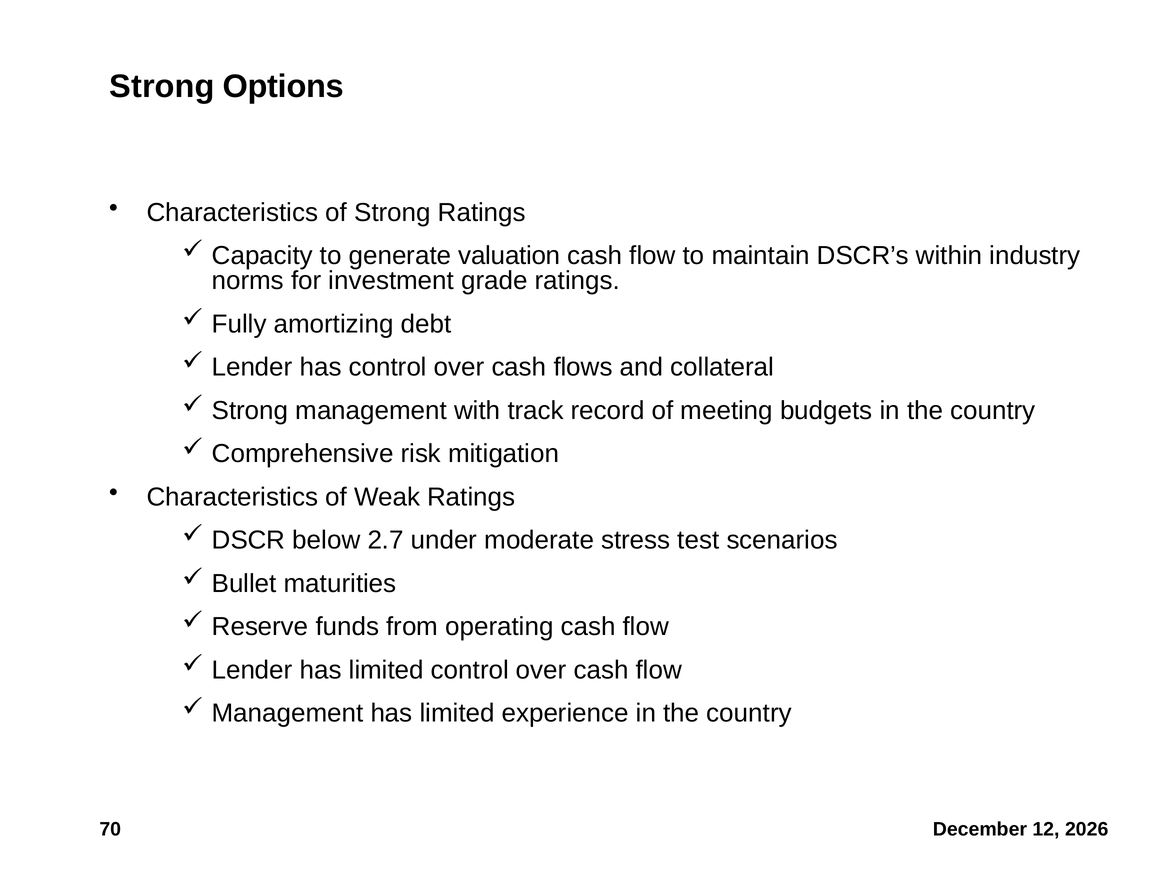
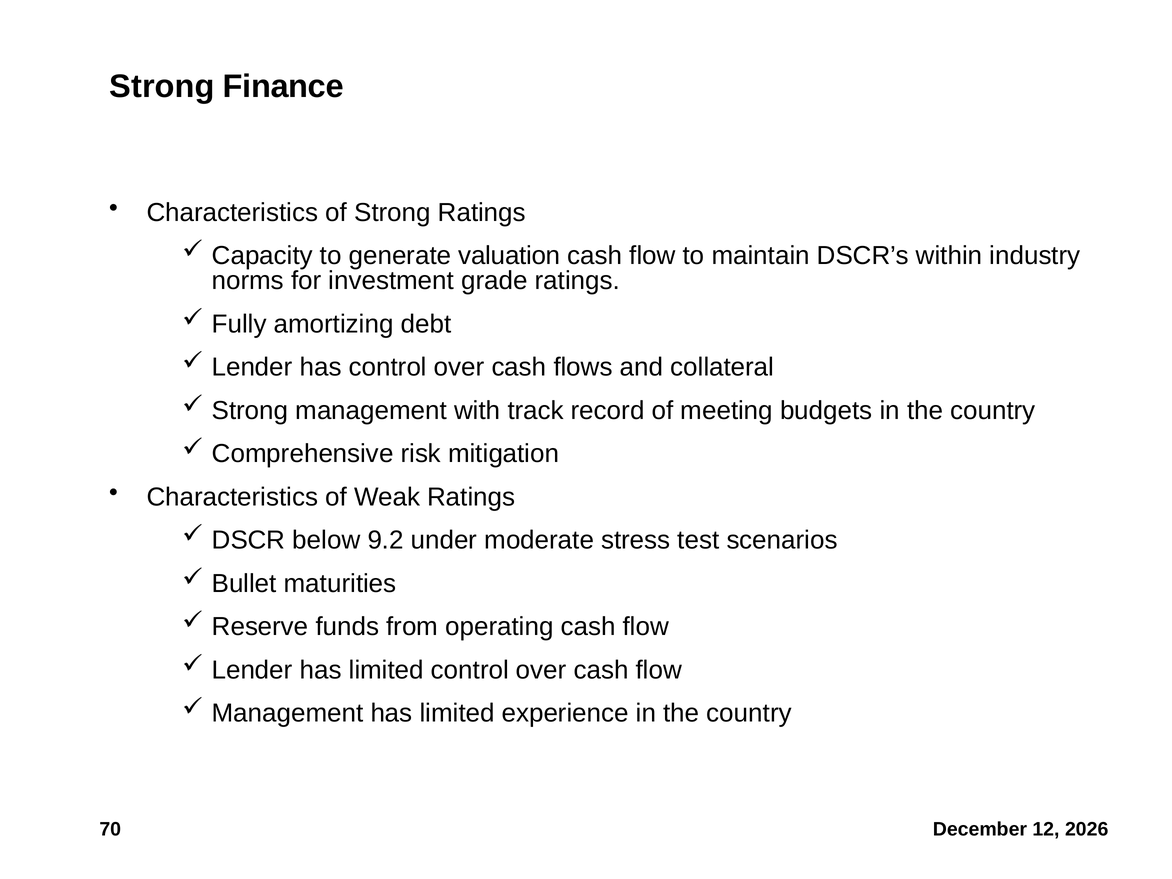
Options: Options -> Finance (283, 86)
2.7: 2.7 -> 9.2 (386, 540)
